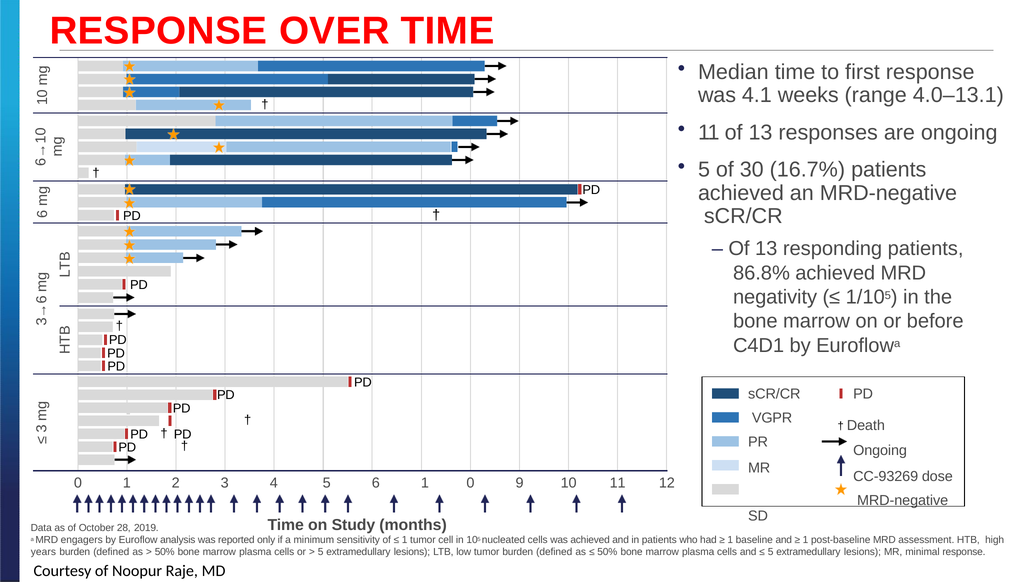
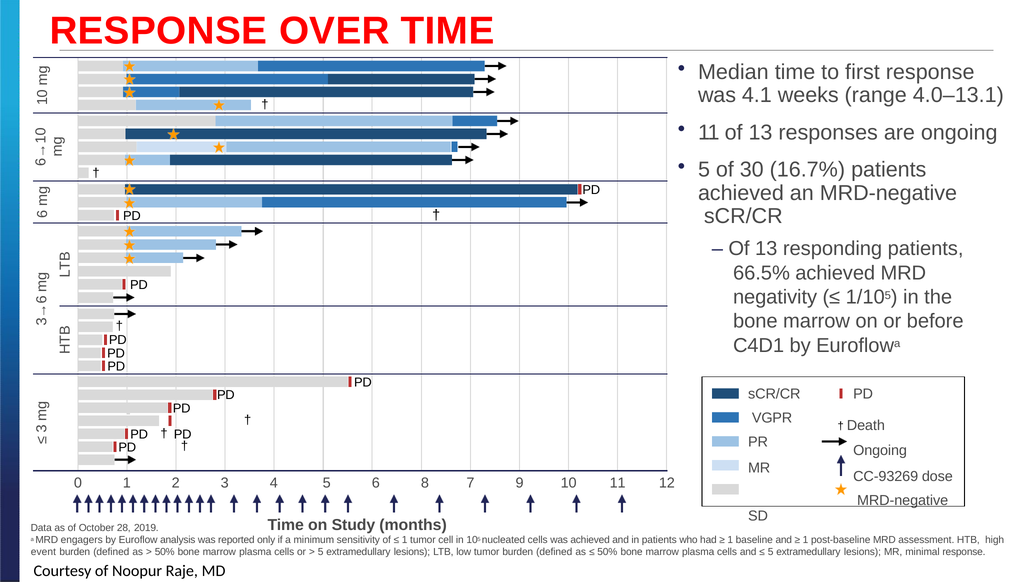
86.8%: 86.8% -> 66.5% (761, 273)
6 1: 1 -> 8 (425, 483)
3 0: 0 -> 7 (470, 483)
years: years -> event (43, 552)
